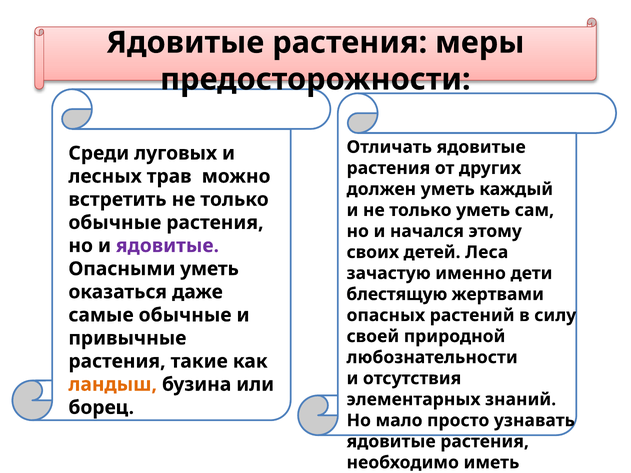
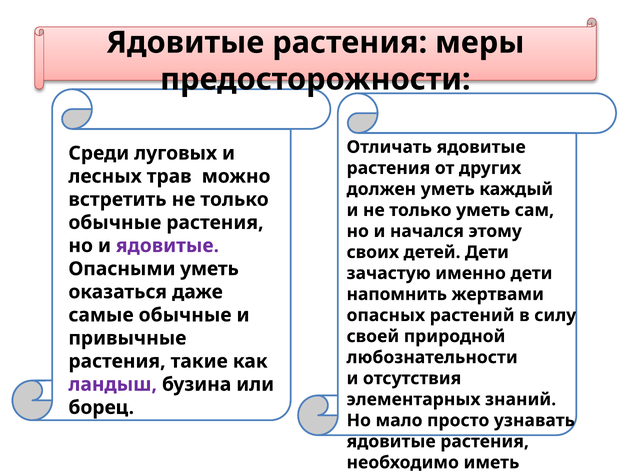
детей Леса: Леса -> Дети (487, 252)
блестящую: блестящую -> напомнить (397, 294)
ландыш colour: orange -> purple (113, 385)
